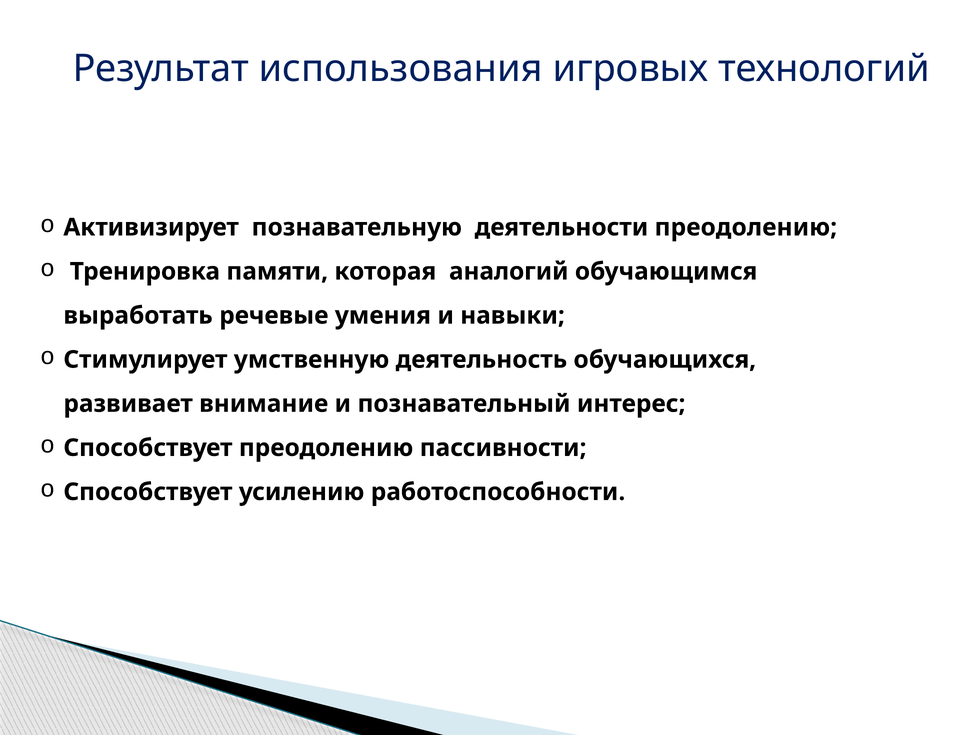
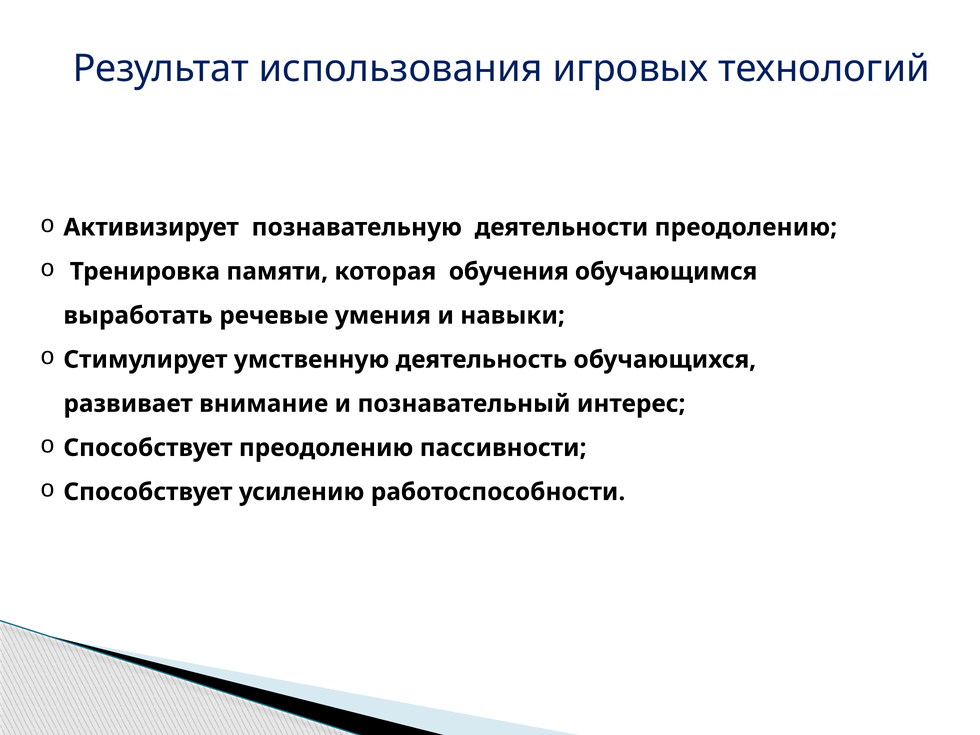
аналогий: аналогий -> обучения (509, 271)
